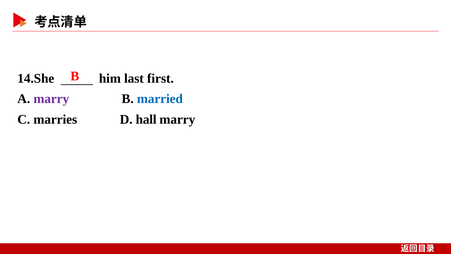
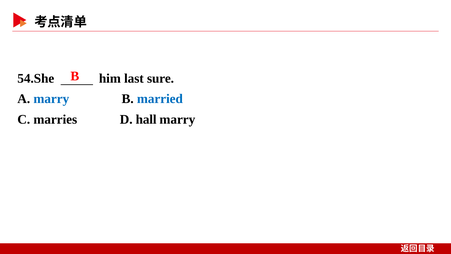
14.She: 14.She -> 54.She (36, 78)
first: first -> sure (161, 78)
marry colour: purple -> blue (51, 99)
